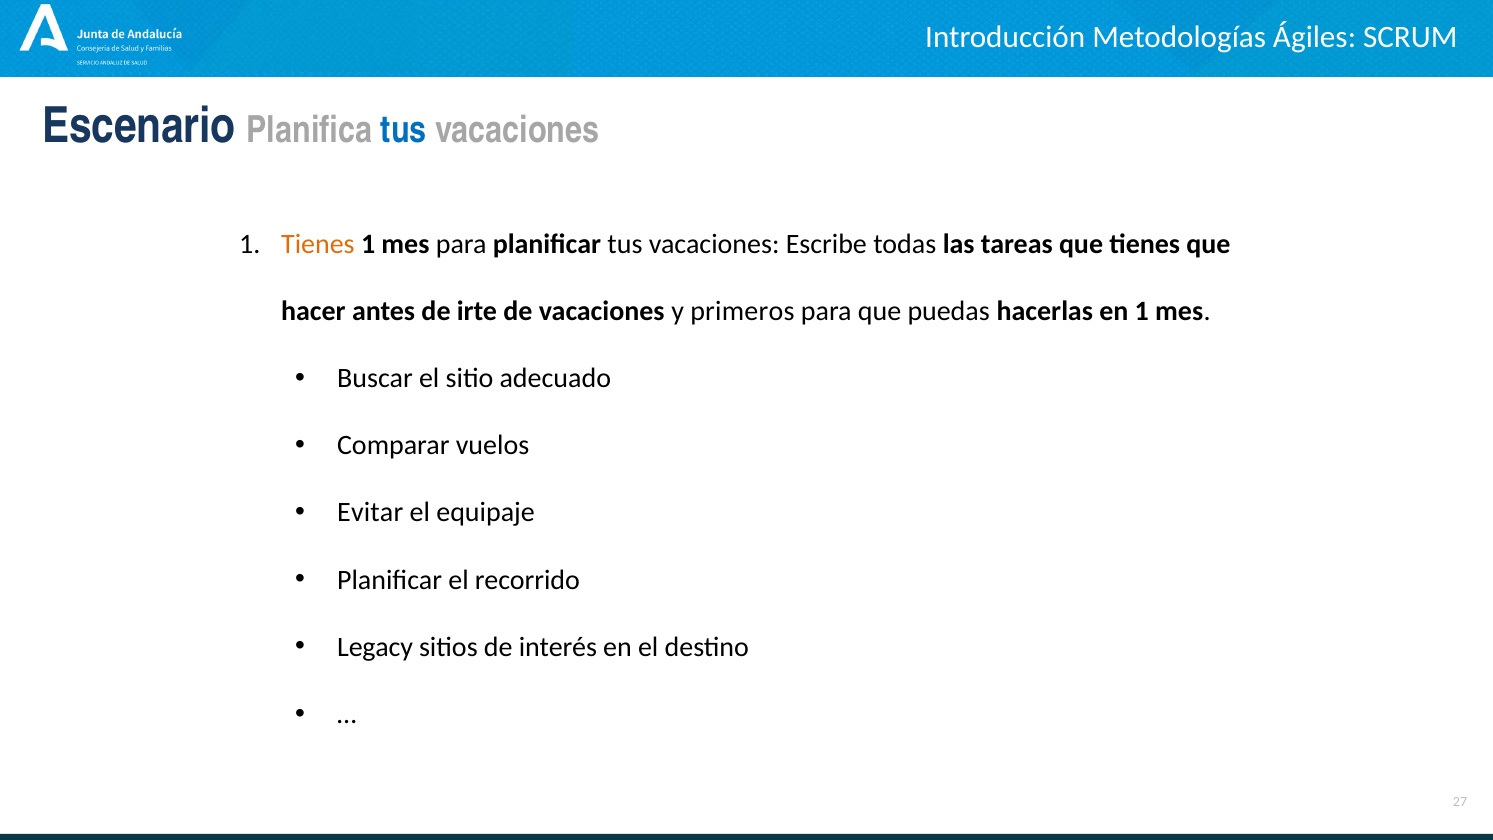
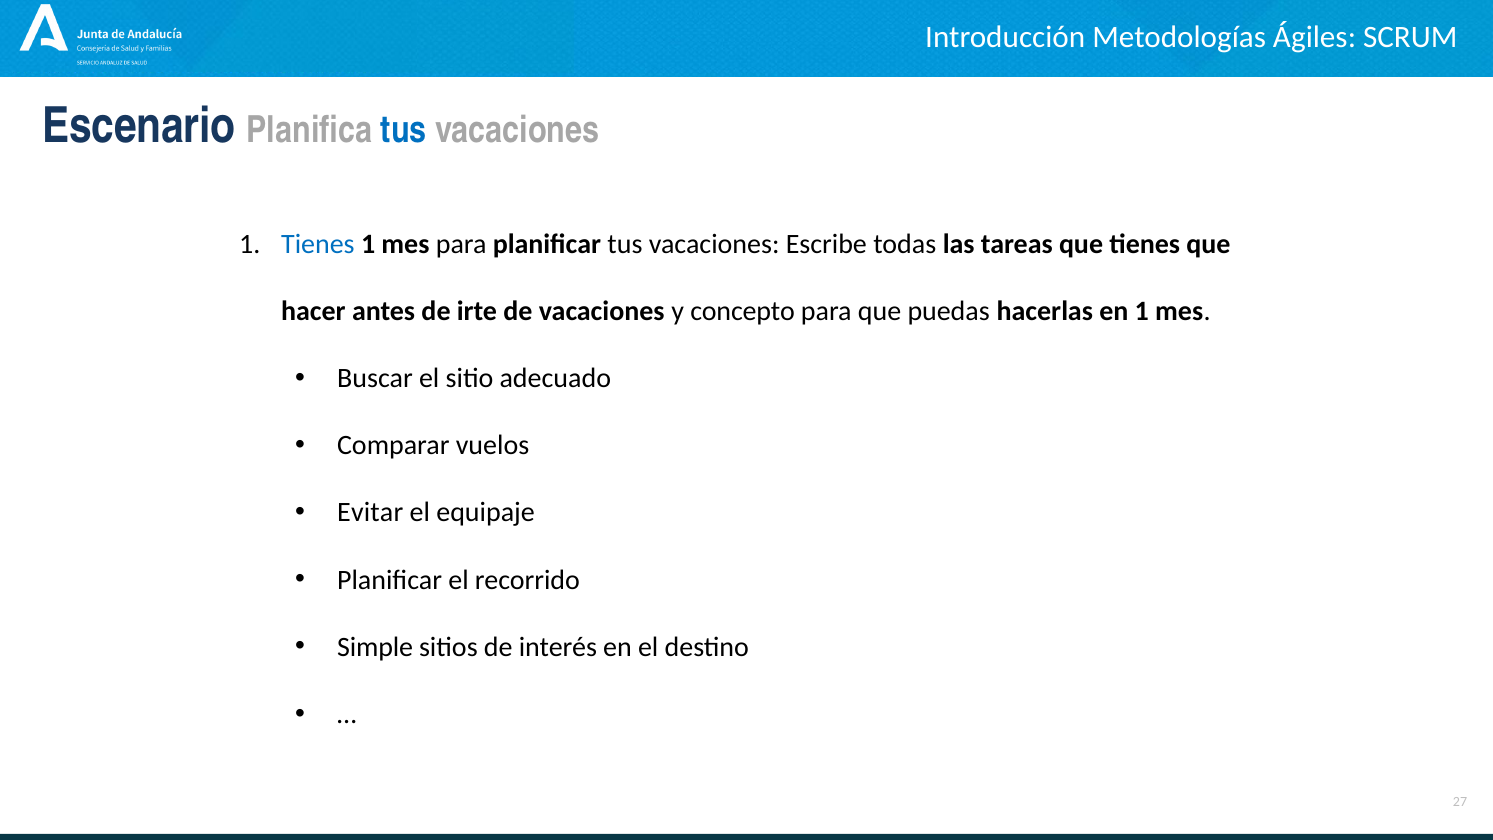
Tienes colour: orange -> blue (318, 244)
primeros: primeros -> concepto (743, 311)
Legacy: Legacy -> Simple (375, 647)
